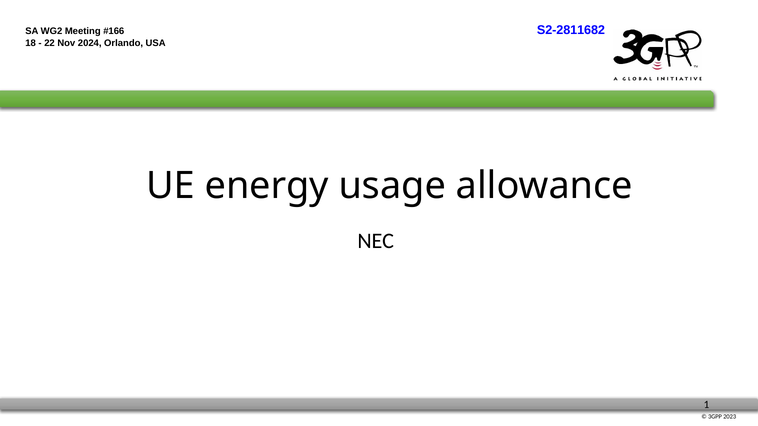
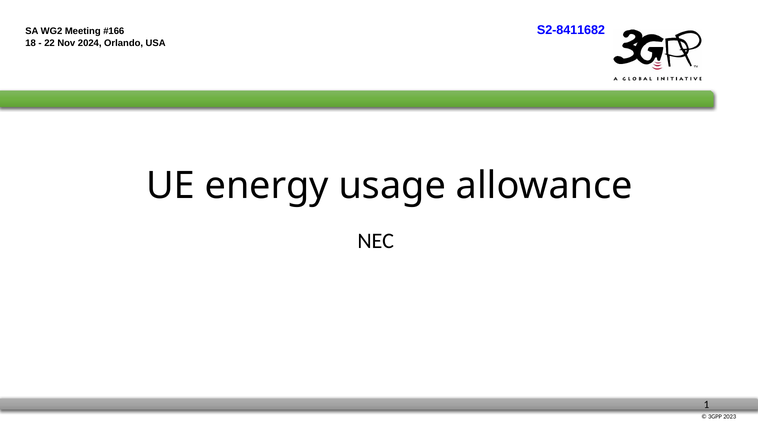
S2-2811682: S2-2811682 -> S2-8411682 (571, 30)
